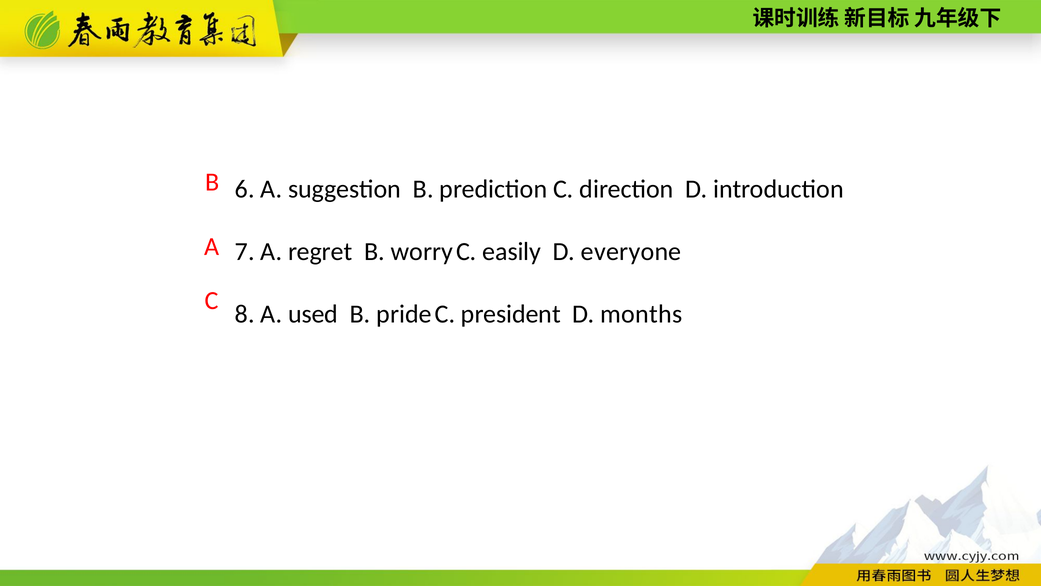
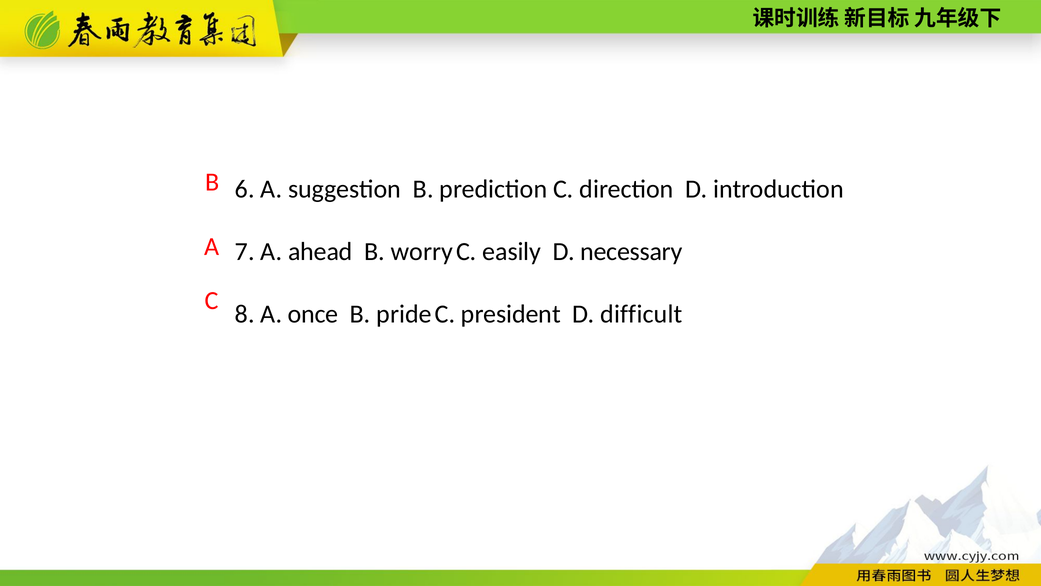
regret: regret -> ahead (320, 251)
everyone: everyone -> necessary (631, 251)
used: used -> once (313, 314)
months: months -> difficult (641, 314)
